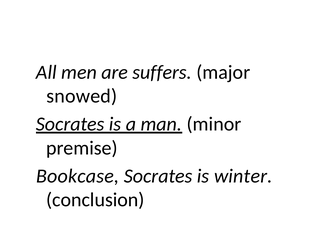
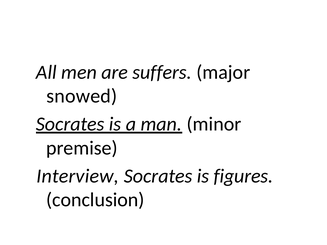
Bookcase: Bookcase -> Interview (78, 176)
winter: winter -> figures (243, 176)
